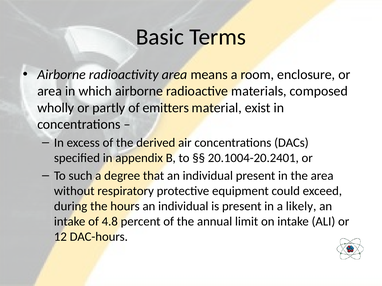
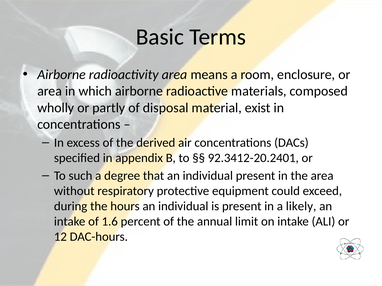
emitters: emitters -> disposal (166, 108)
20.1004-20.2401: 20.1004-20.2401 -> 92.3412-20.2401 (253, 158)
4.8: 4.8 -> 1.6 (110, 222)
